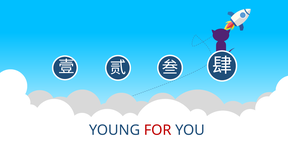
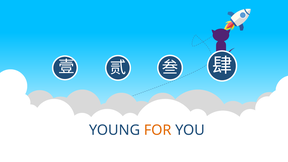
FOR colour: red -> orange (158, 130)
